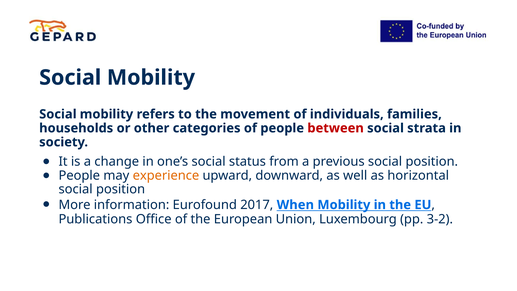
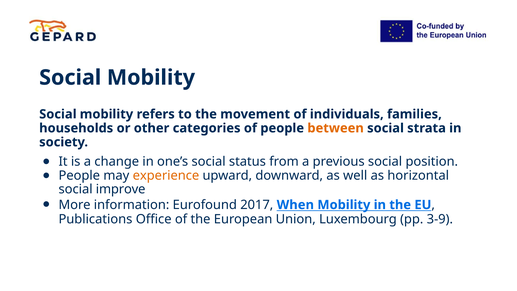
between colour: red -> orange (336, 128)
position: position -> improve (121, 189)
3-2: 3-2 -> 3-9 (440, 219)
